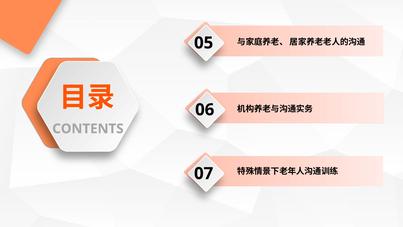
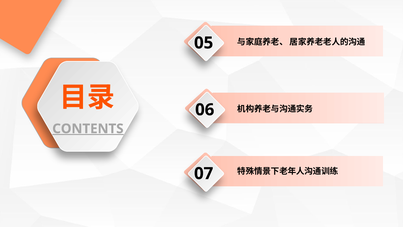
CONTENTS underline: none -> present (88, 129)
